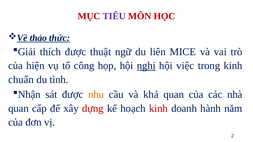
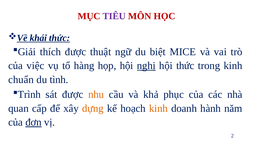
thảo: thảo -> khái (38, 38)
liên: liên -> biệt (158, 52)
hiện: hiện -> việc (35, 66)
công: công -> hàng (84, 66)
hội việc: việc -> thức (185, 66)
Nhận: Nhận -> Trình (29, 95)
khả quan: quan -> phục (174, 95)
dựng colour: red -> orange (93, 109)
kinh colour: red -> orange (158, 109)
đơn underline: none -> present (33, 123)
